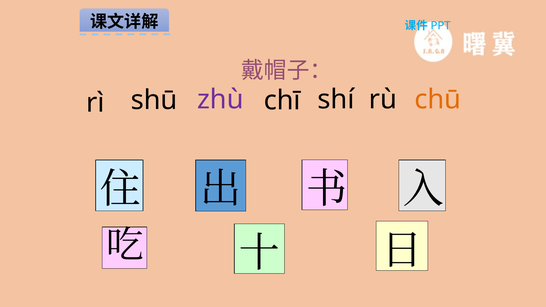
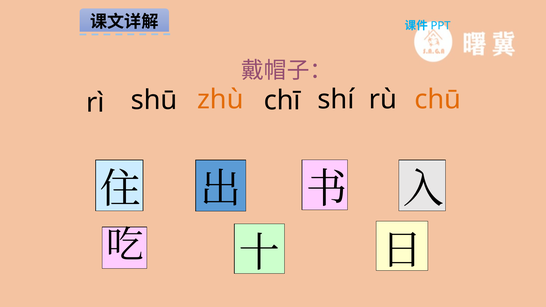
zhù colour: purple -> orange (220, 100)
